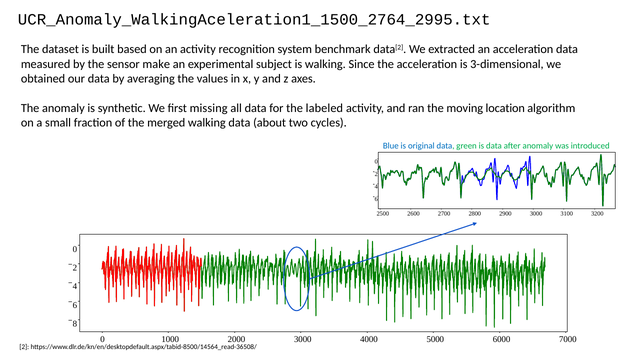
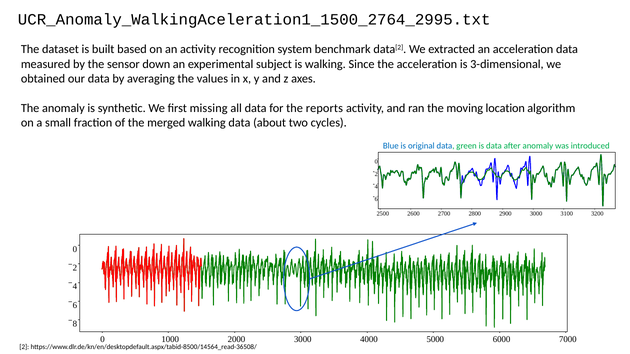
make: make -> down (156, 64)
labeled: labeled -> reports (324, 108)
